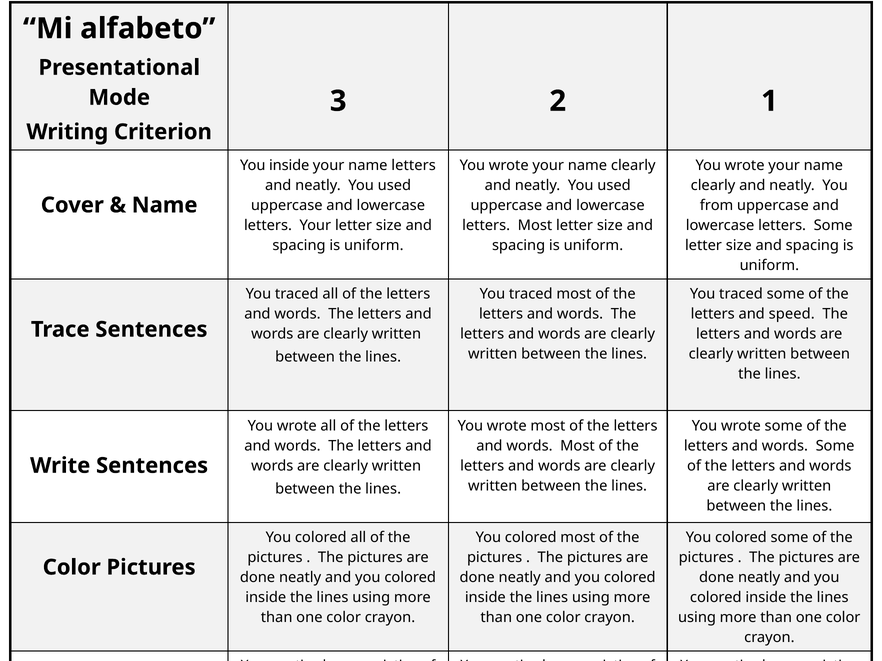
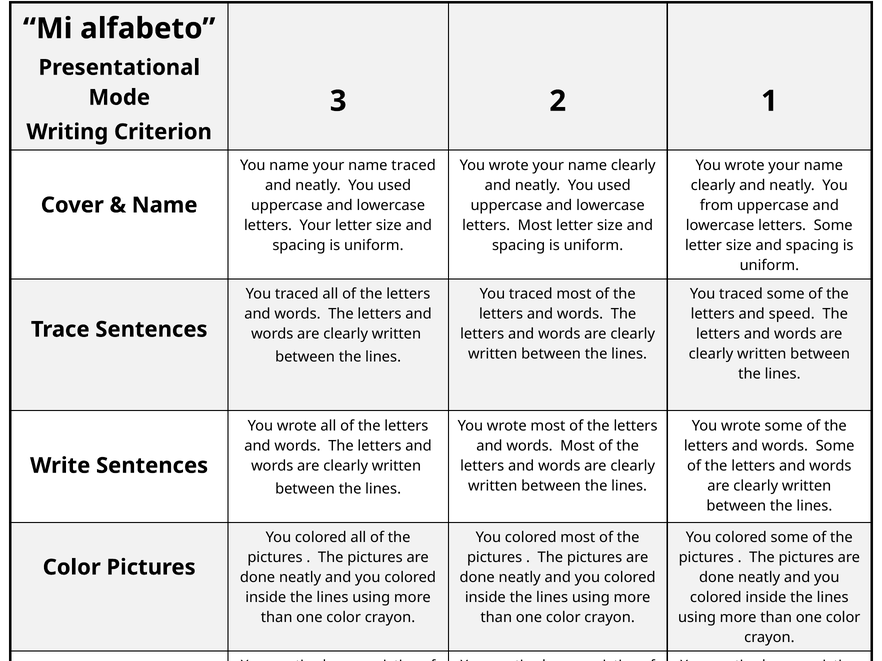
You inside: inside -> name (289, 166)
name letters: letters -> traced (414, 166)
